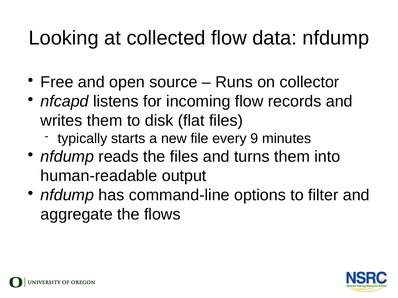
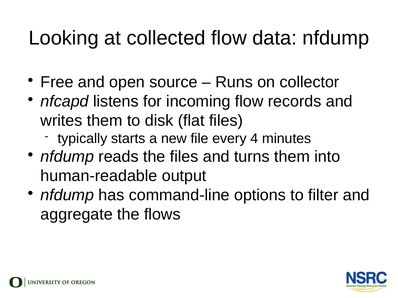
9: 9 -> 4 (254, 139)
